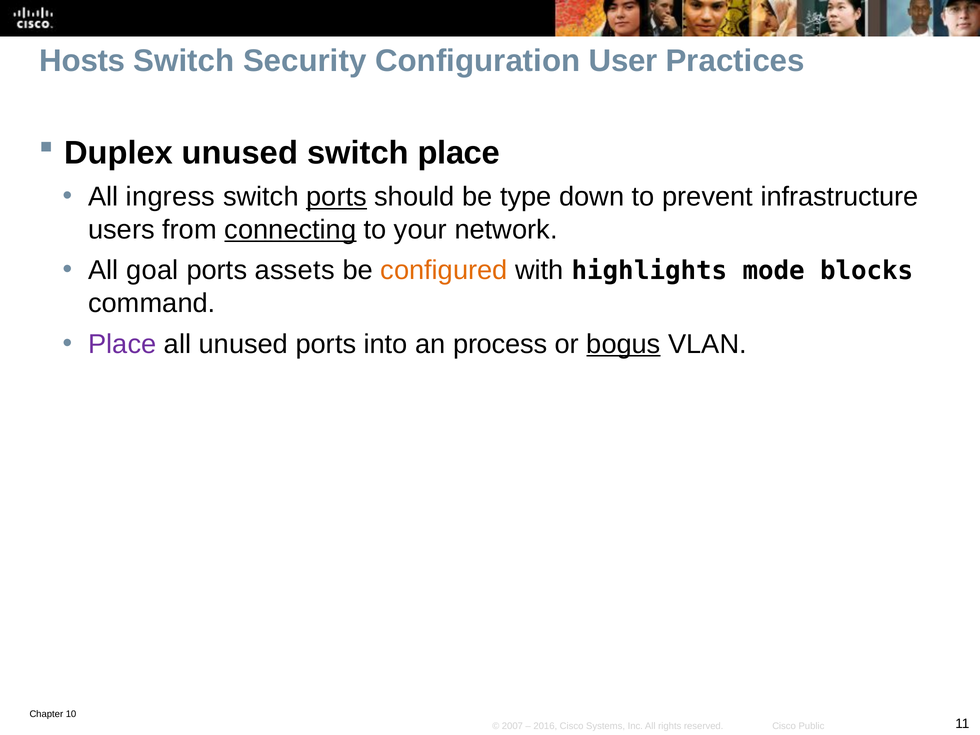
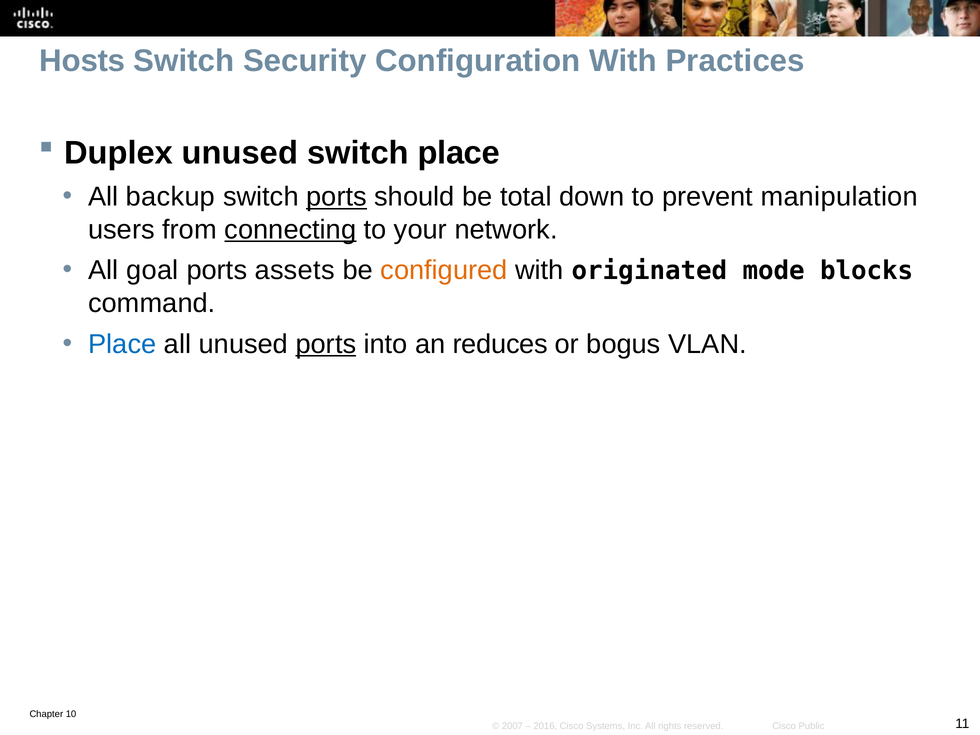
Configuration User: User -> With (623, 61)
ingress: ingress -> backup (171, 197)
type: type -> total (526, 197)
infrastructure: infrastructure -> manipulation (839, 197)
highlights: highlights -> originated (650, 271)
Place colour: purple -> blue (122, 344)
ports underline: none -> present (326, 344)
process: process -> reduces (500, 344)
bogus underline: present -> none (623, 344)
